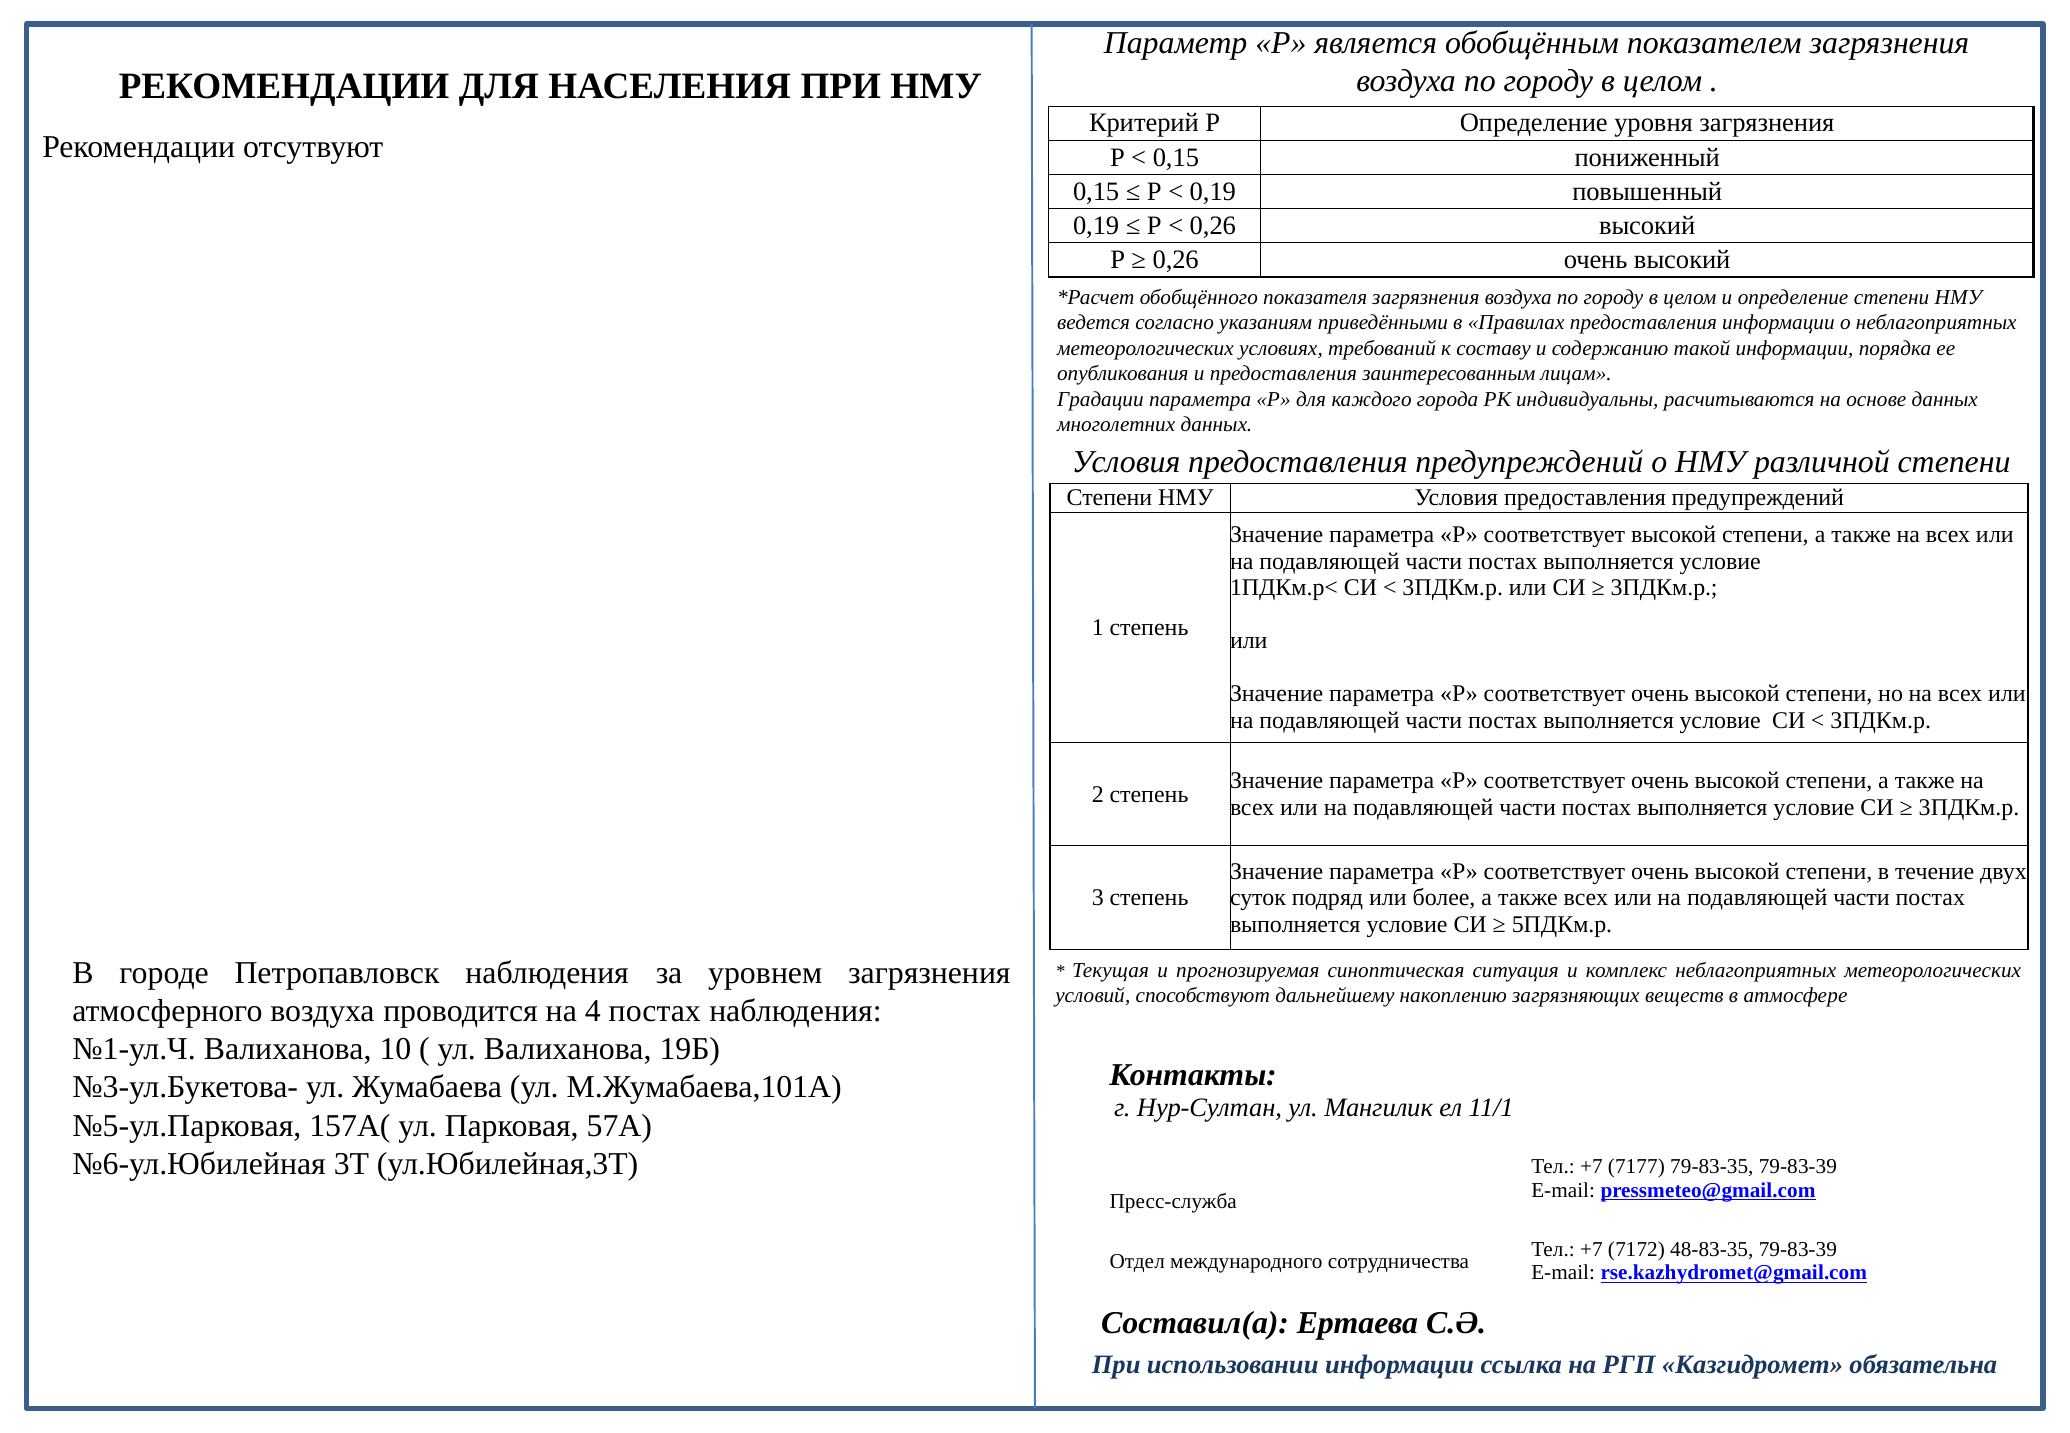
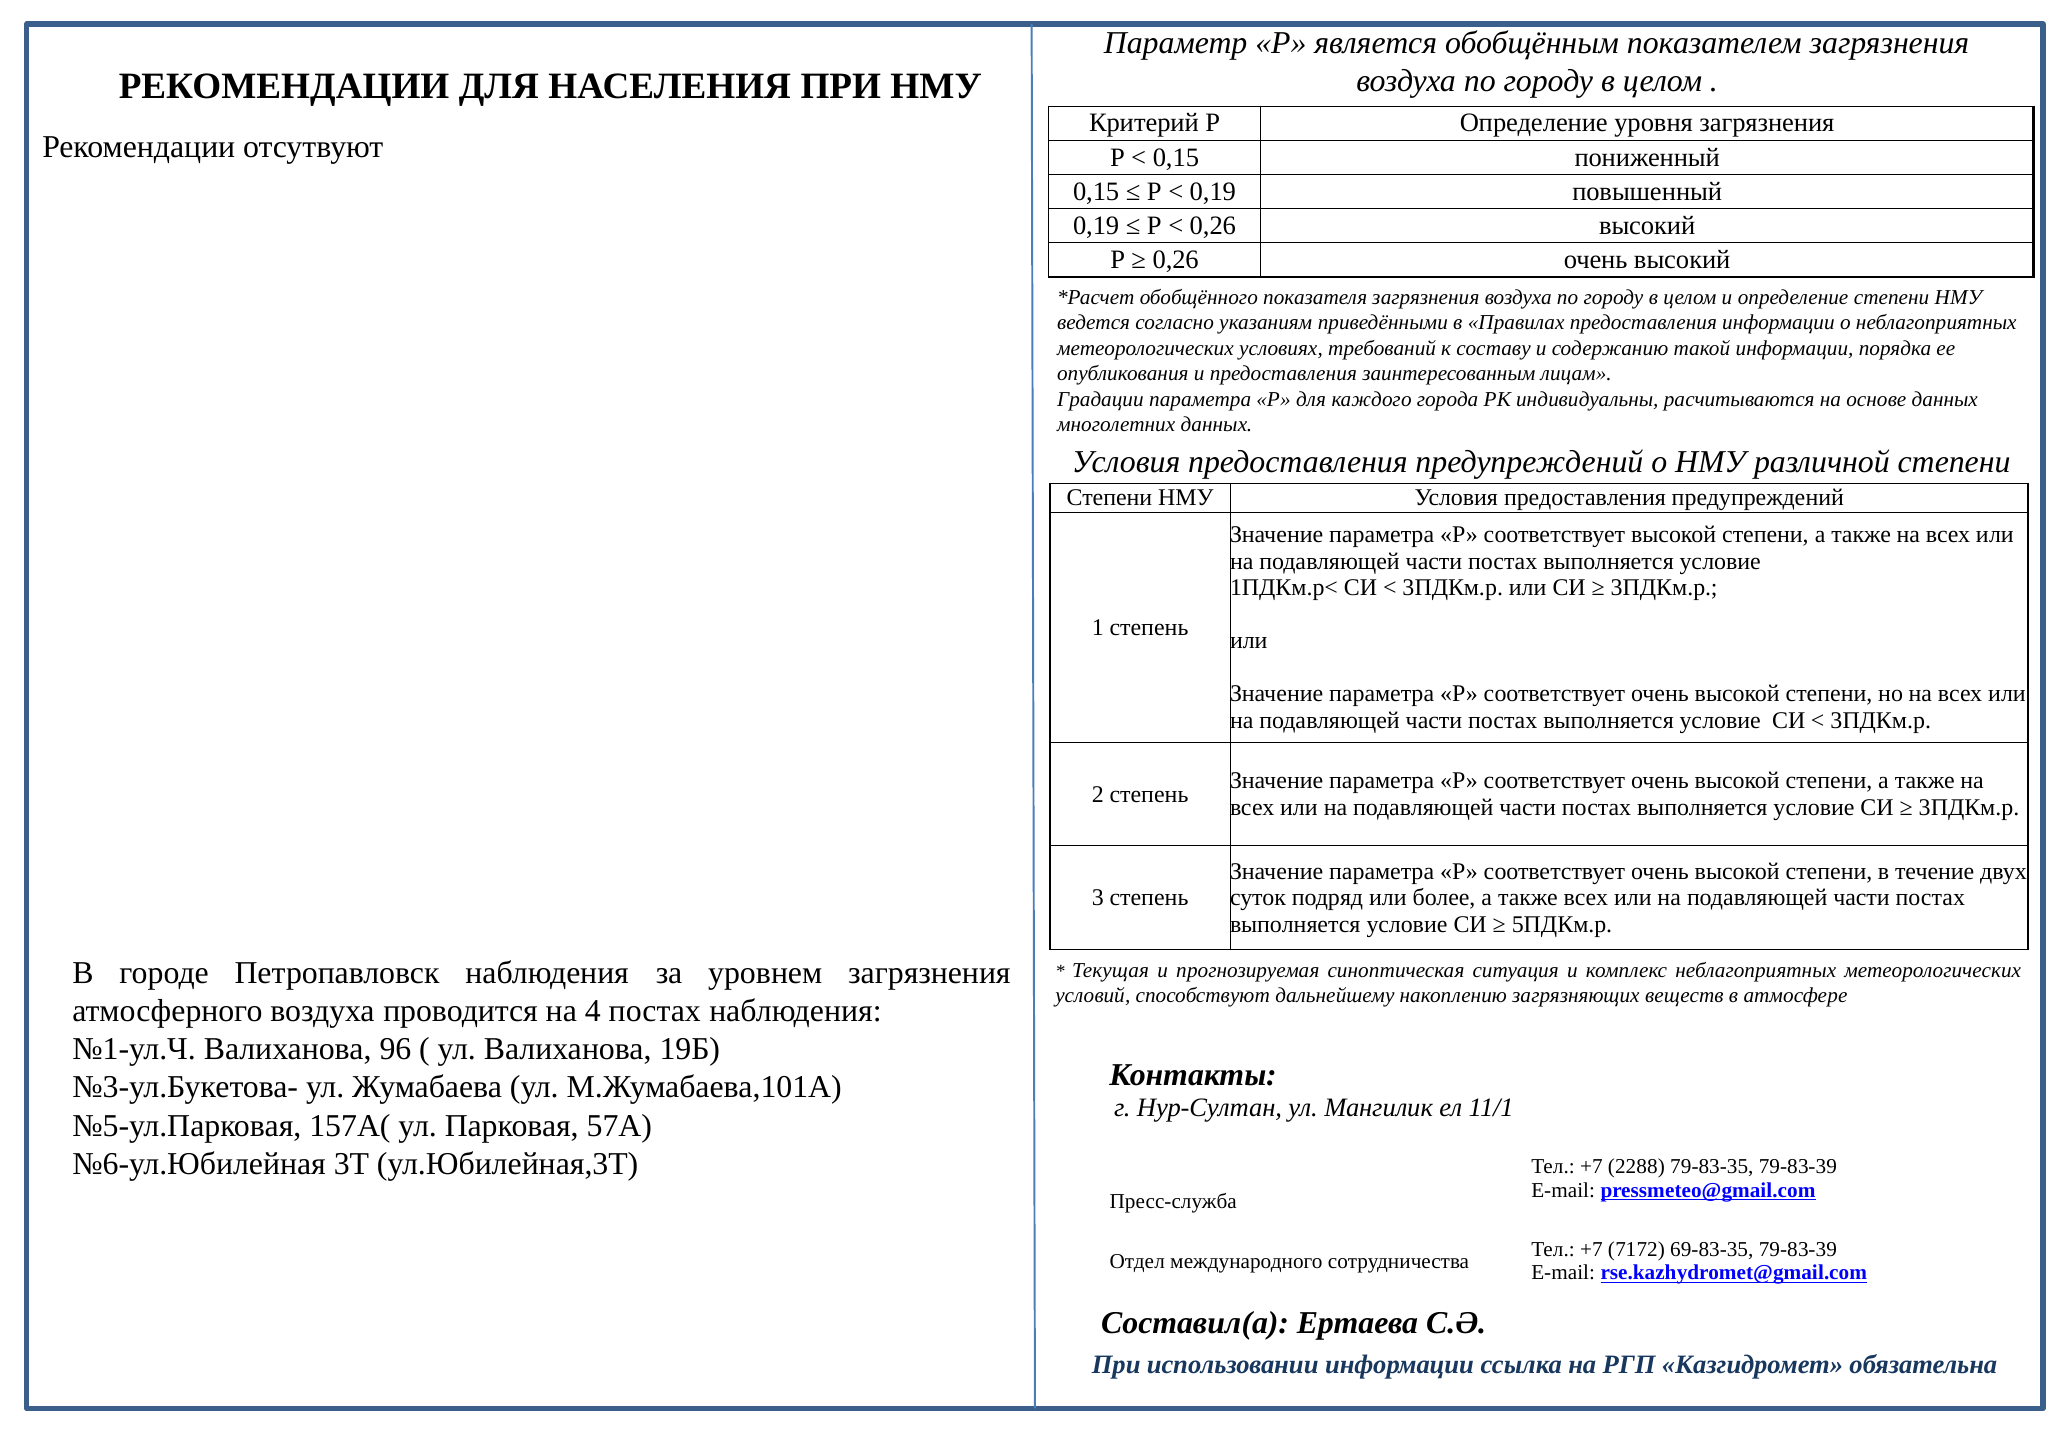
10: 10 -> 96 (395, 1049)
7177: 7177 -> 2288 (1636, 1167)
48-83-35: 48-83-35 -> 69-83-35 (1712, 1249)
